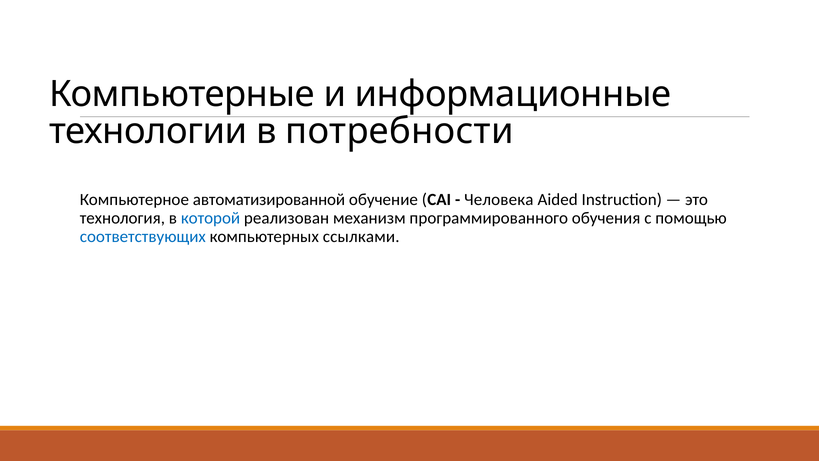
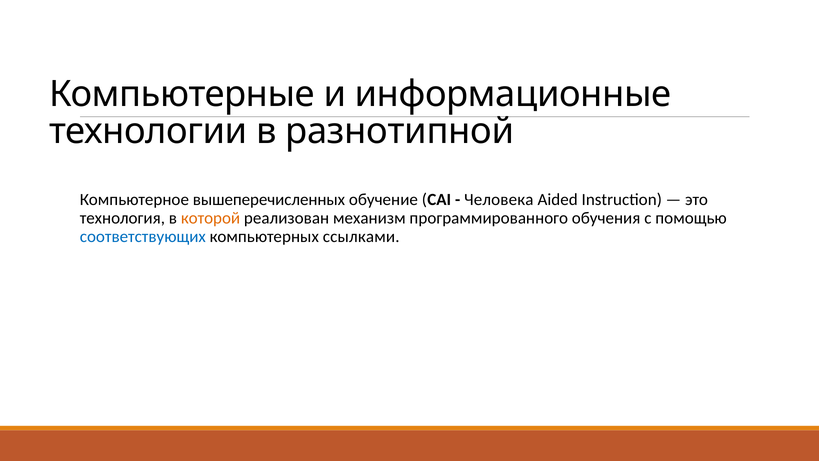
потребности: потребности -> разнотипной (400, 131)
автоматизированной: автоматизированной -> вышеперечисленных (269, 200)
которой colour: blue -> orange (211, 218)
